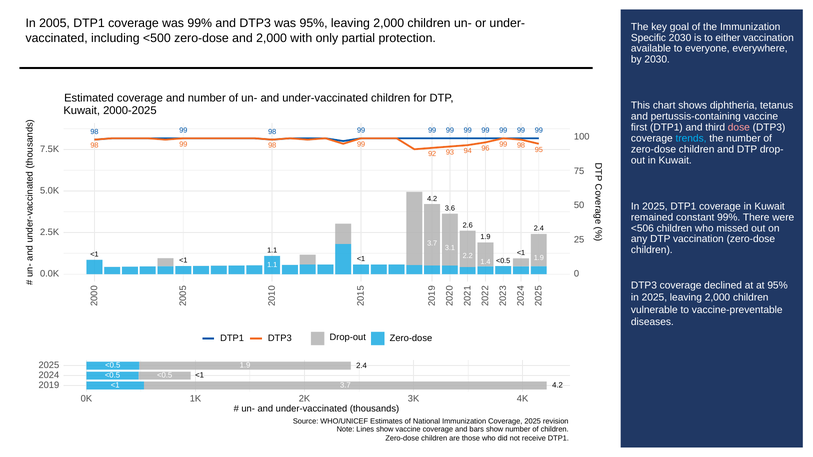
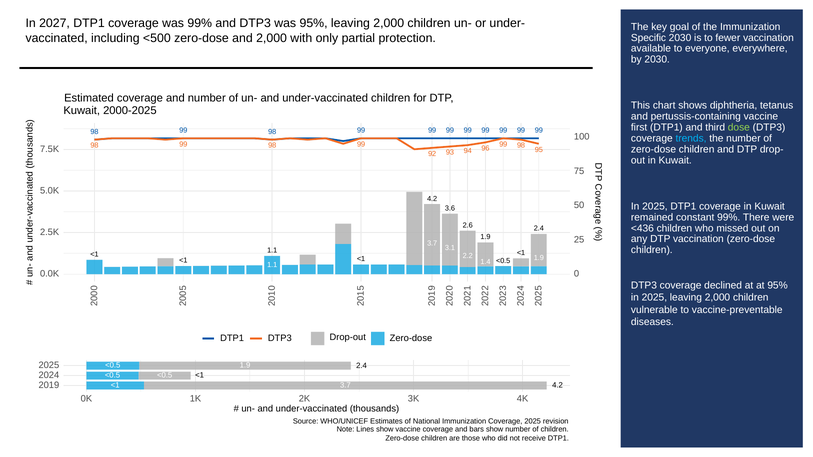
2005: 2005 -> 2027 (55, 23)
either: either -> fewer (728, 38)
dose colour: pink -> light green (739, 128)
<506: <506 -> <436 (642, 228)
